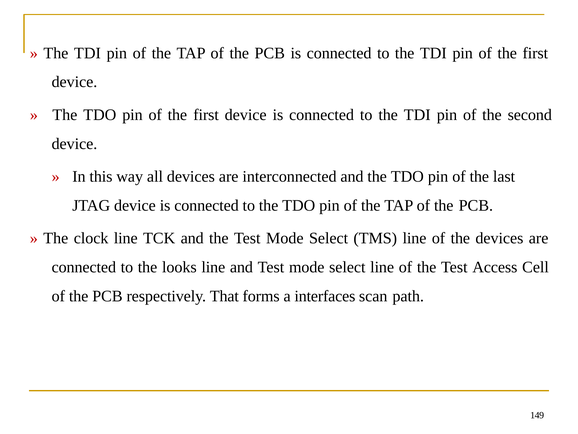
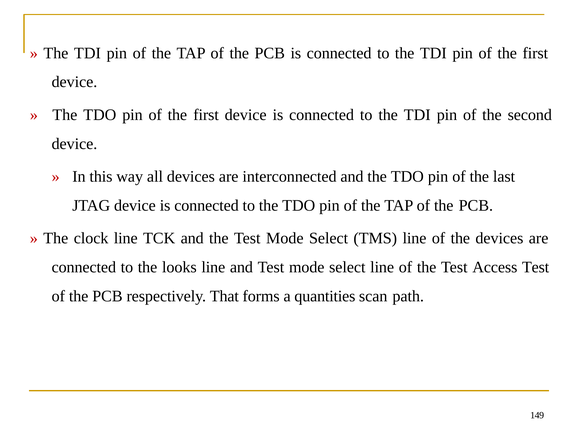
Access Cell: Cell -> Test (536, 267)
interfaces: interfaces -> quantities (325, 296)
